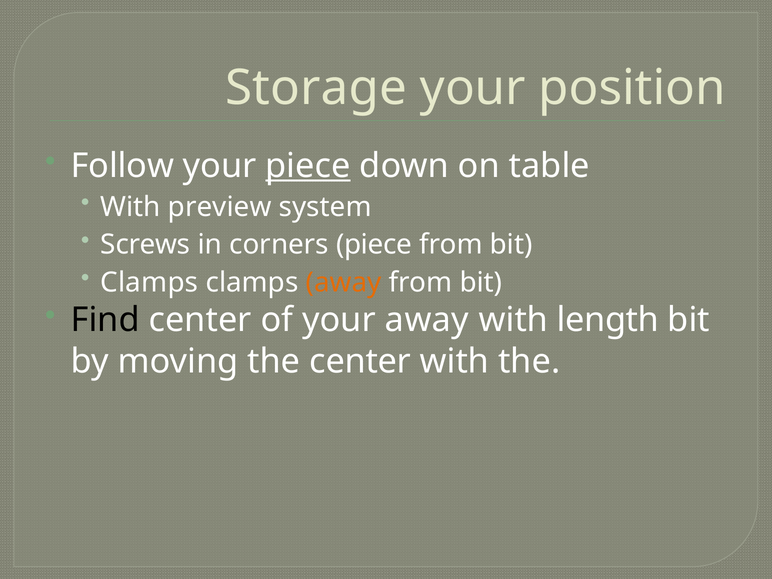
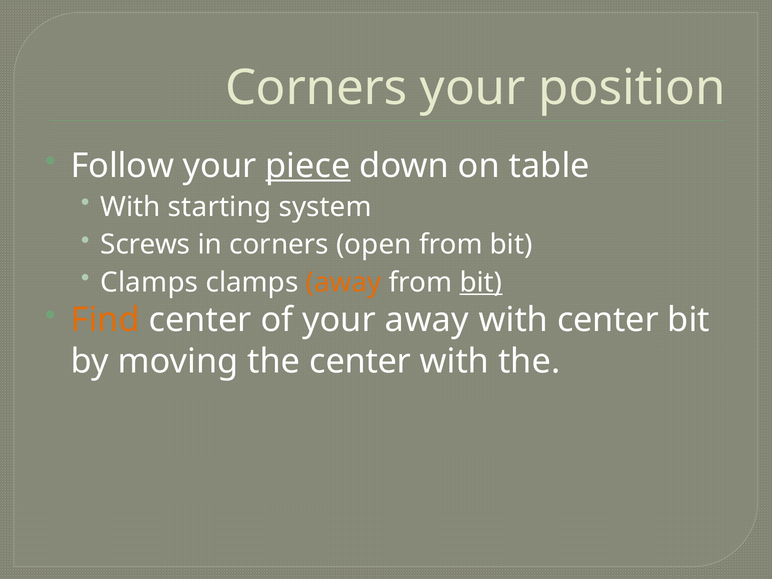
Storage: Storage -> Corners (316, 88)
preview: preview -> starting (220, 207)
corners piece: piece -> open (374, 245)
bit underline: none -> present (481, 282)
Find colour: black -> orange (105, 320)
with length: length -> center (608, 320)
